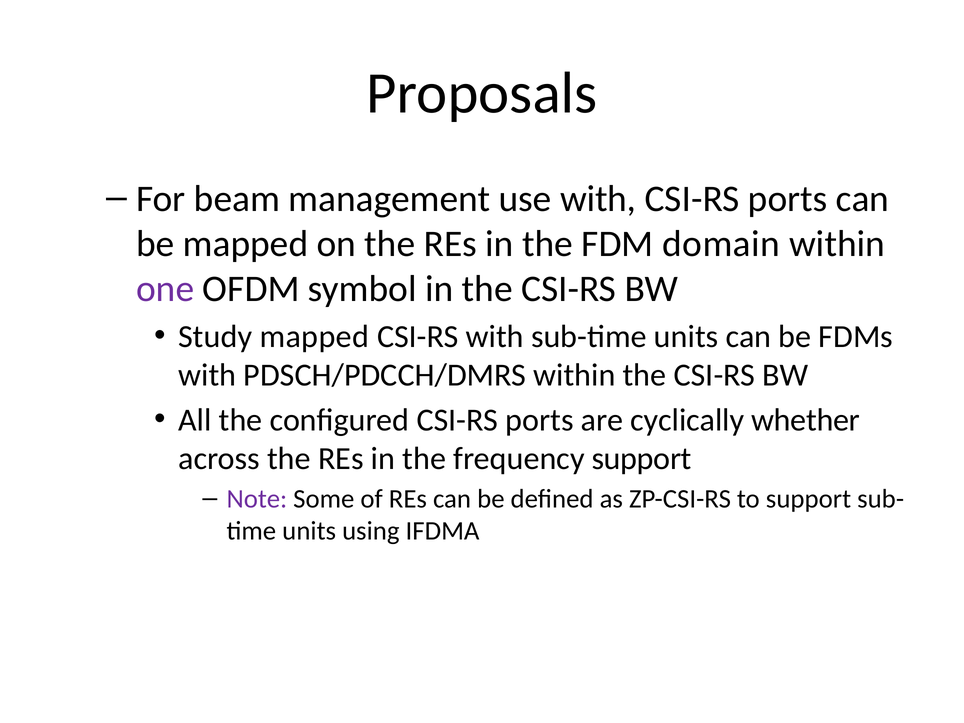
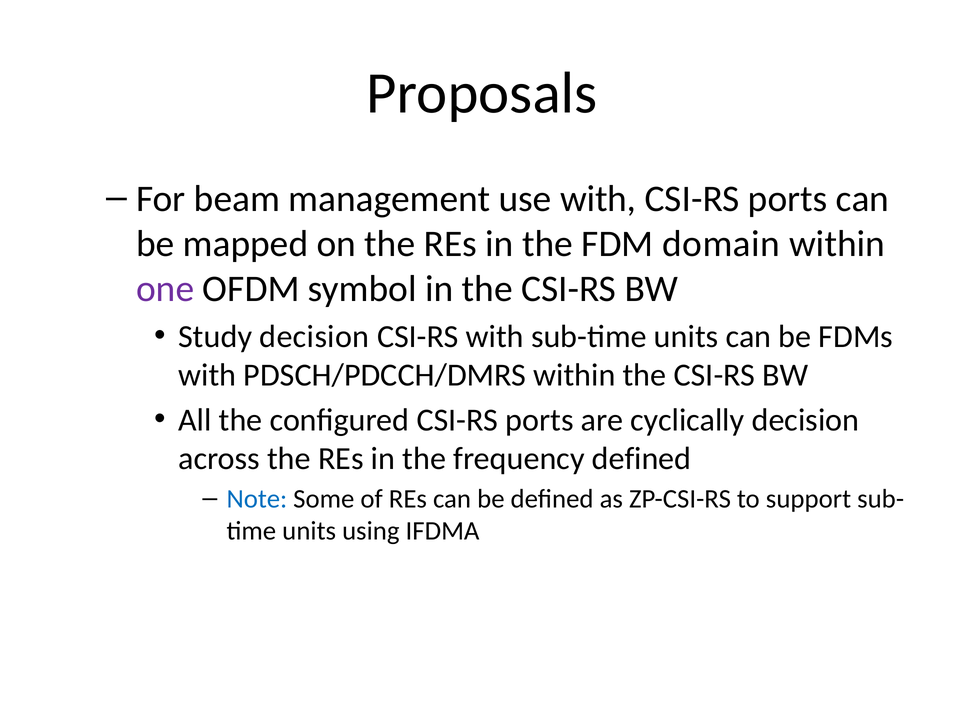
Study mapped: mapped -> decision (314, 337)
cyclically whether: whether -> decision (805, 420)
frequency support: support -> defined (642, 459)
Note colour: purple -> blue (257, 499)
